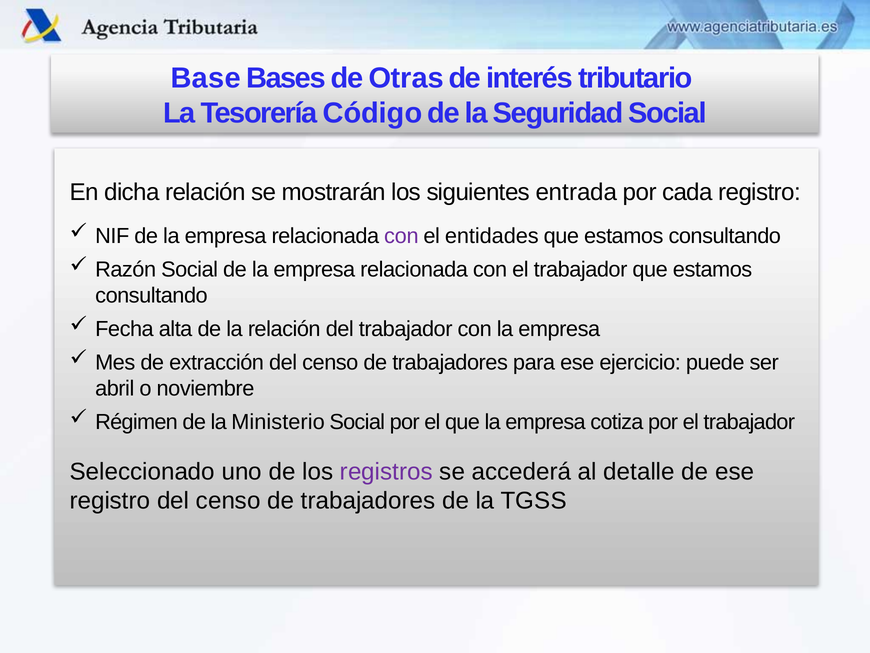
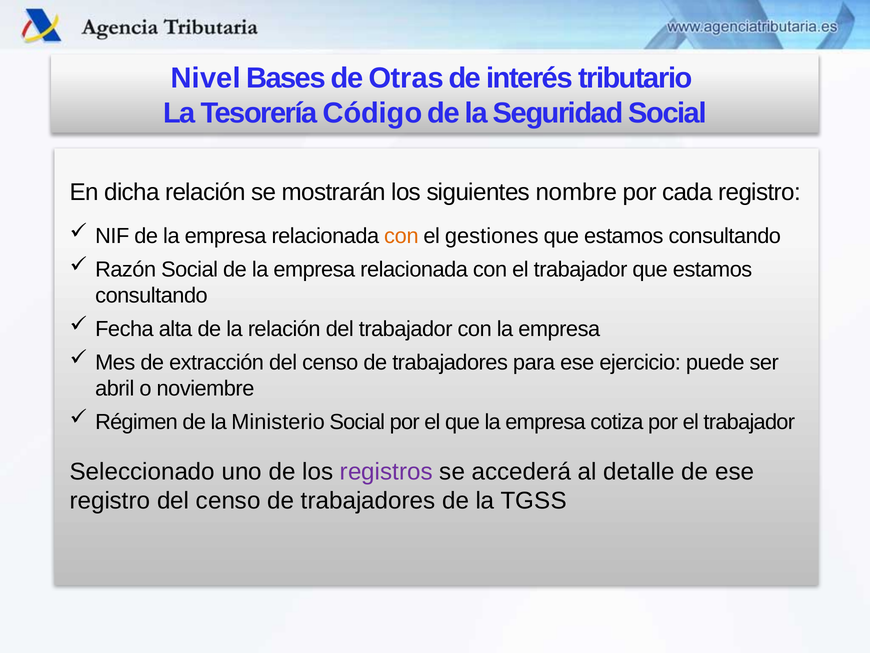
Base: Base -> Nivel (206, 78)
entrada: entrada -> nombre (576, 192)
con colour: purple -> orange (401, 236)
entidades: entidades -> gestiones (492, 236)
